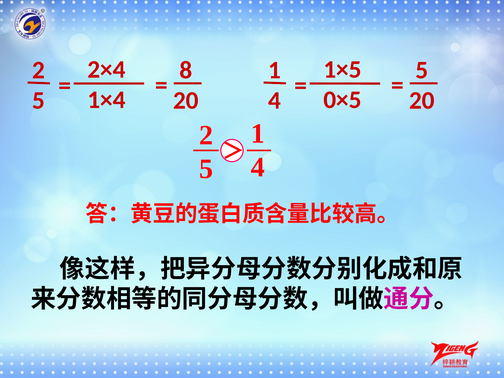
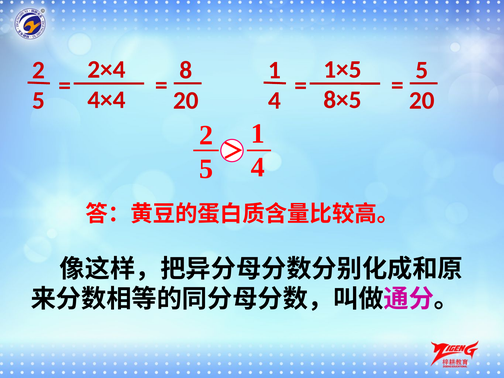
1×4: 1×4 -> 4×4 (106, 100)
0×5: 0×5 -> 8×5 (342, 100)
